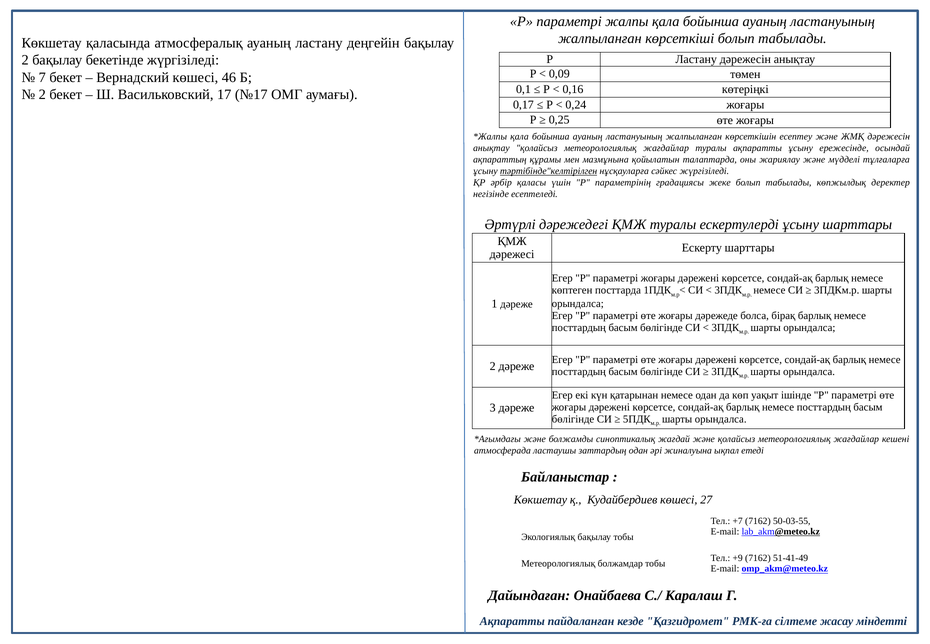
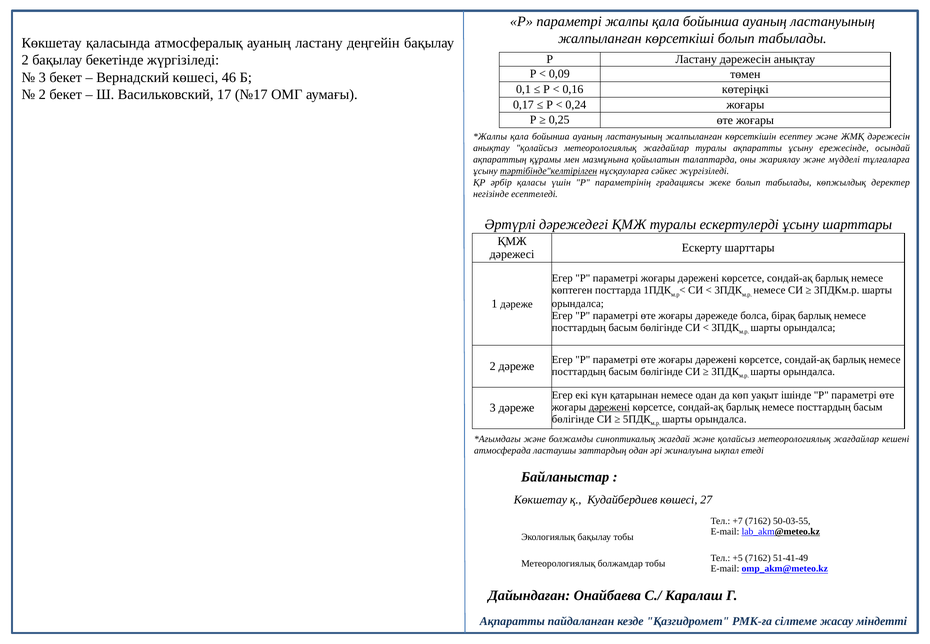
7: 7 -> 3 (42, 77)
дәрежені underline: none -> present (609, 407)
+9: +9 -> +5 (738, 558)
